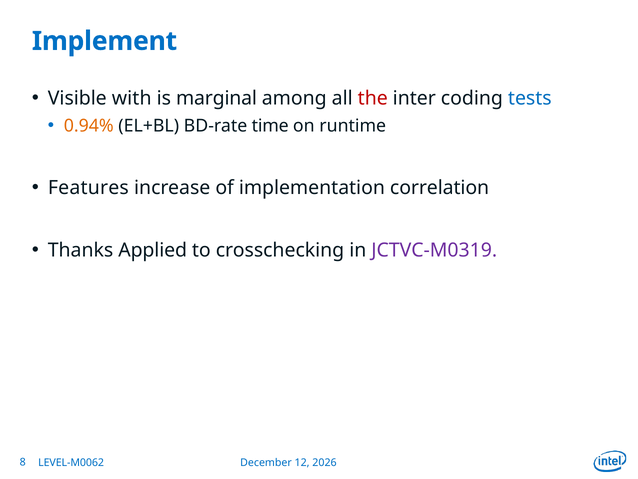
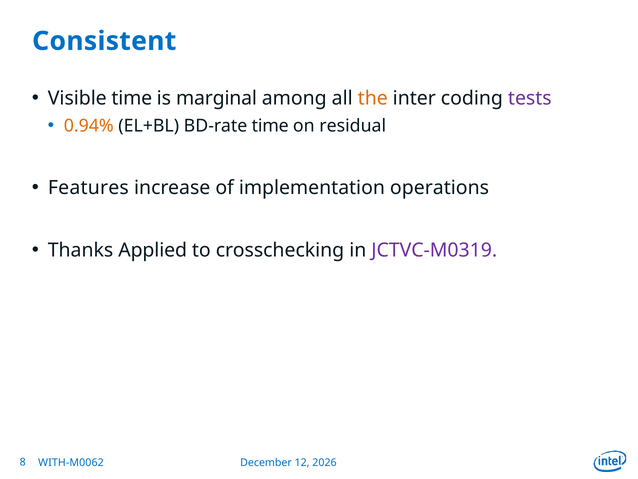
Implement: Implement -> Consistent (104, 41)
Visible with: with -> time (132, 98)
the colour: red -> orange (373, 98)
tests colour: blue -> purple (530, 98)
runtime: runtime -> residual (353, 126)
correlation: correlation -> operations (440, 187)
LEVEL-M0062: LEVEL-M0062 -> WITH-M0062 (71, 462)
